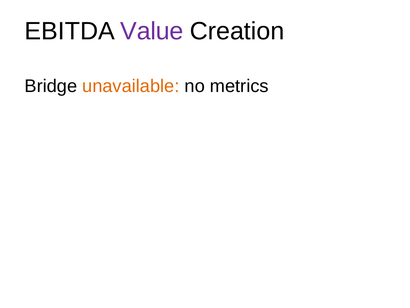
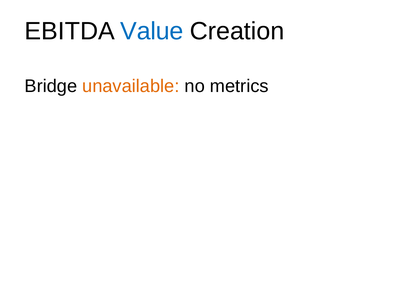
Value colour: purple -> blue (152, 31)
